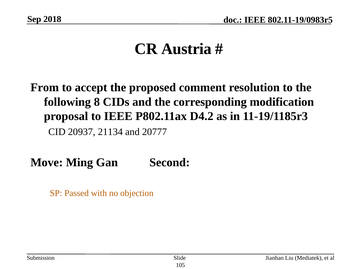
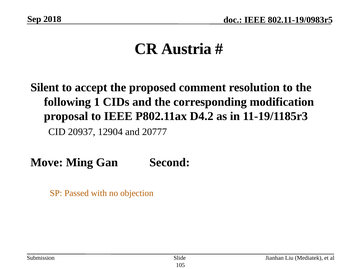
From: From -> Silent (45, 87)
8: 8 -> 1 (97, 102)
21134: 21134 -> 12904 (110, 131)
